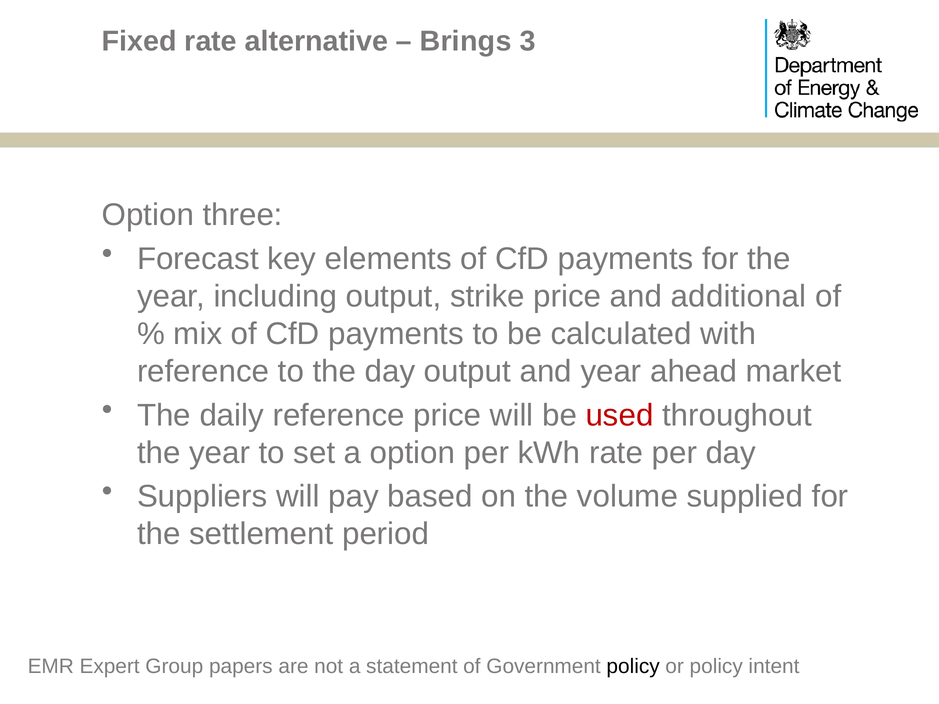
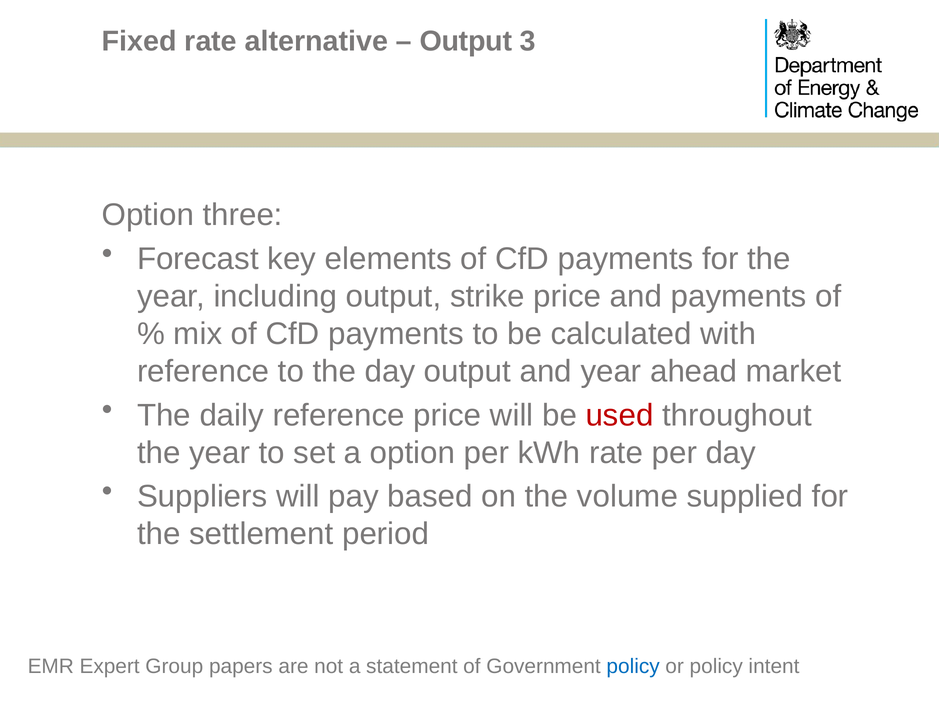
Brings: Brings -> Output (466, 42)
and additional: additional -> payments (739, 296)
policy colour: black -> blue (633, 666)
